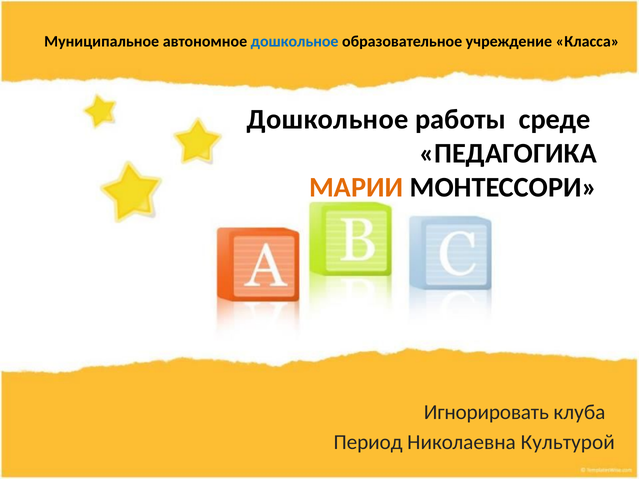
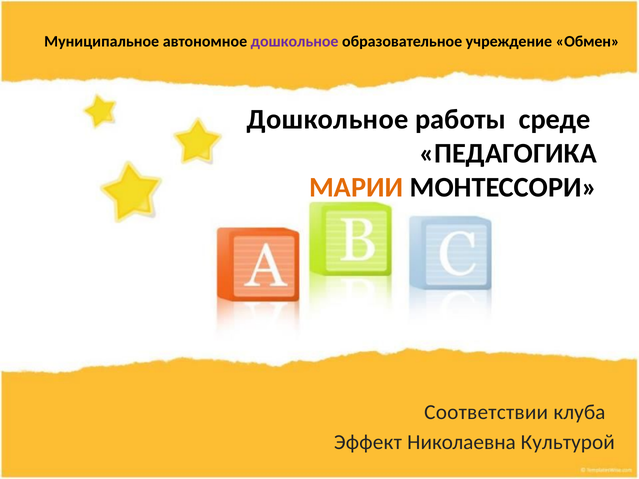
дошкольное colour: blue -> purple (295, 42)
Класса: Класса -> Обмен (588, 42)
Игнорировать: Игнорировать -> Соответствии (486, 412)
Период: Период -> Эффект (368, 442)
